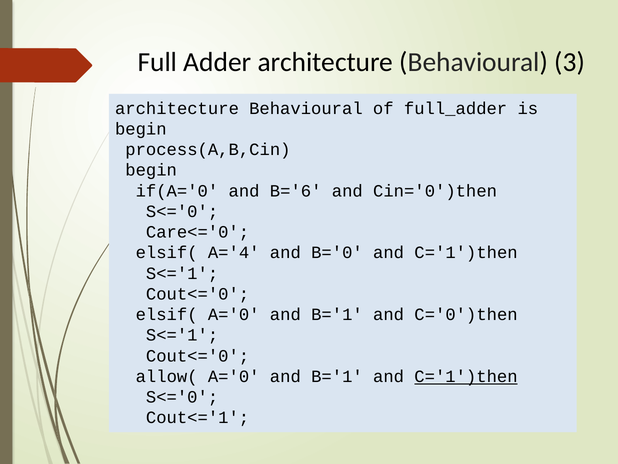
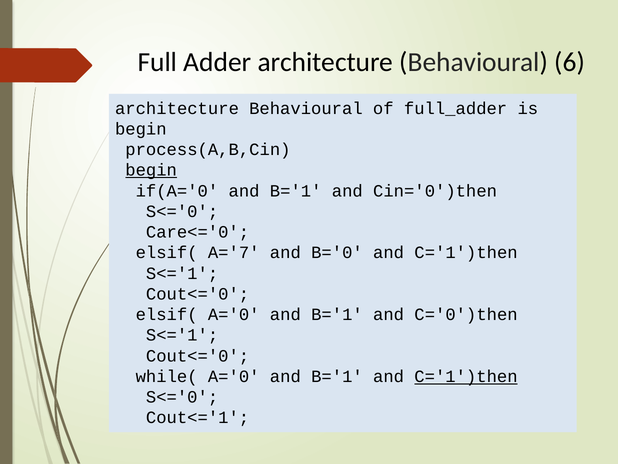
3: 3 -> 6 (570, 62)
begin underline: none -> present (151, 170)
if(A='0 and B='6: B='6 -> B='1 (296, 191)
A='4: A='4 -> A='7 (234, 253)
allow(: allow( -> while( (167, 376)
